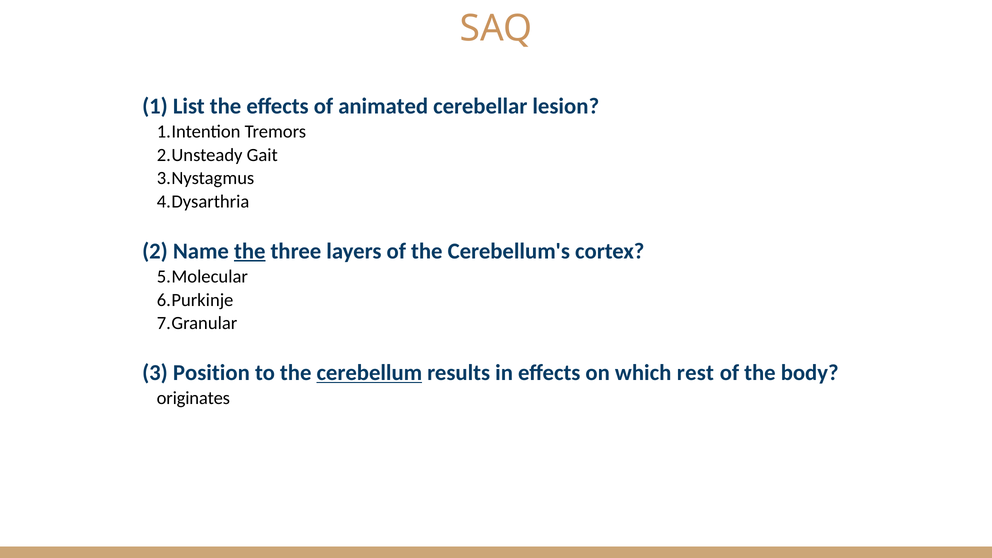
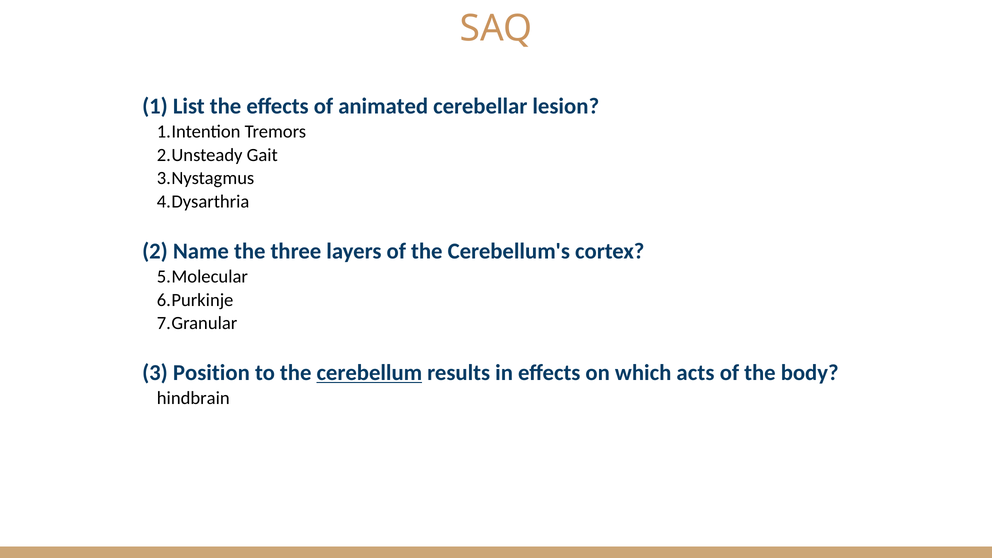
the underline: present -> none (250, 251)
rest: rest -> acts (695, 373)
originates: originates -> hindbrain (193, 398)
